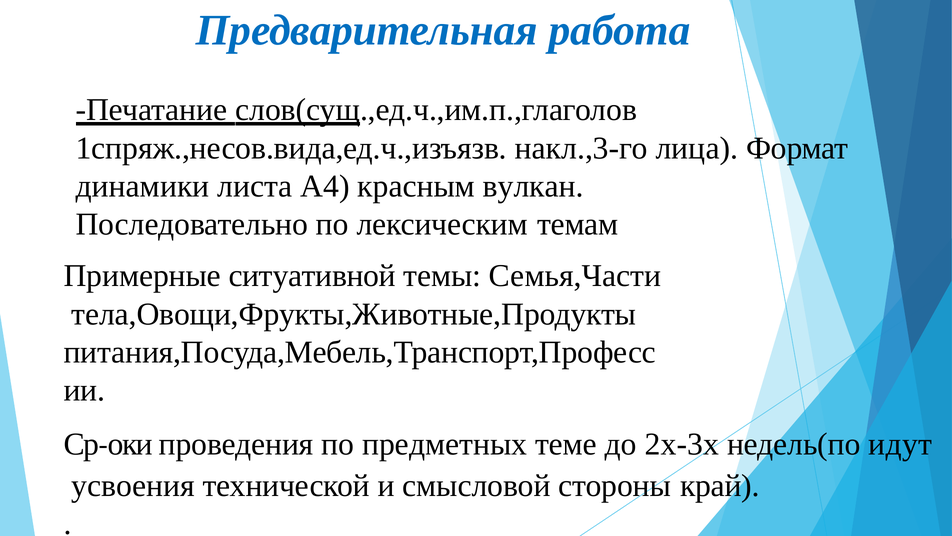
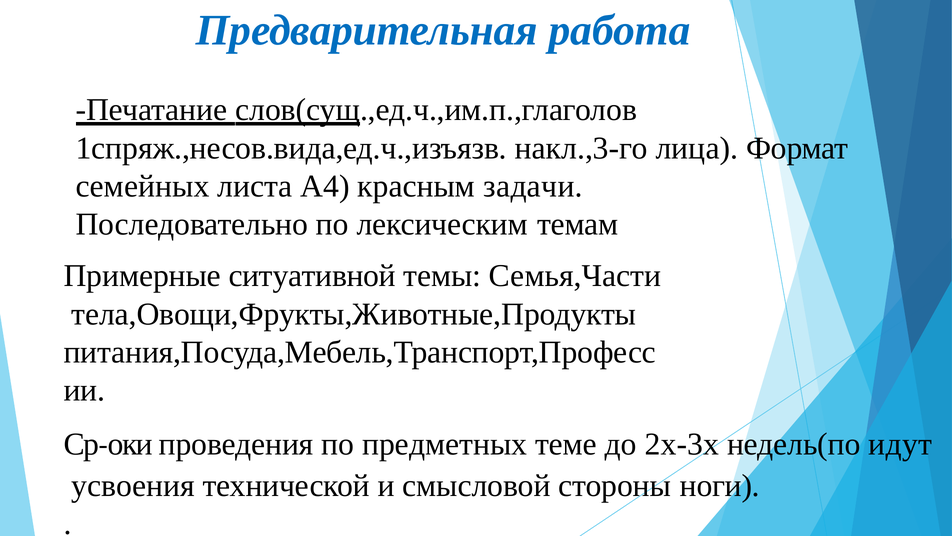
динамики: динамики -> семейных (143, 186)
вулкан: вулкан -> задачи (533, 186)
край: край -> ноги (720, 485)
